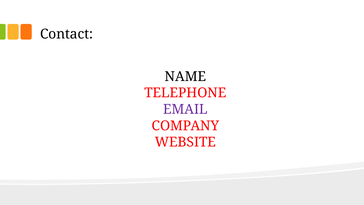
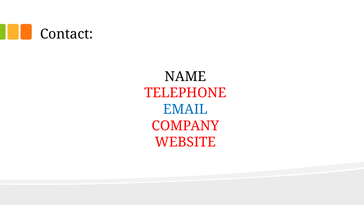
EMAIL colour: purple -> blue (185, 109)
